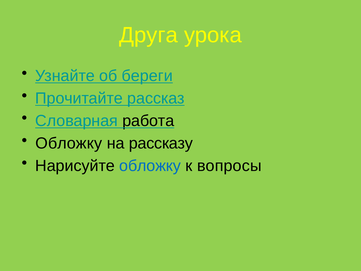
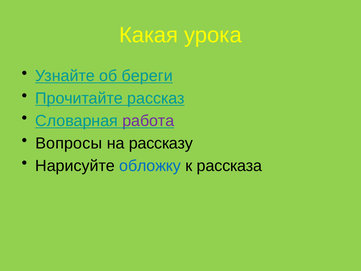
Друга: Друга -> Какая (148, 35)
работа colour: black -> purple (148, 121)
Обложку: Обложку -> Вопросы (69, 143)
вопросы: вопросы -> рассказа (229, 166)
